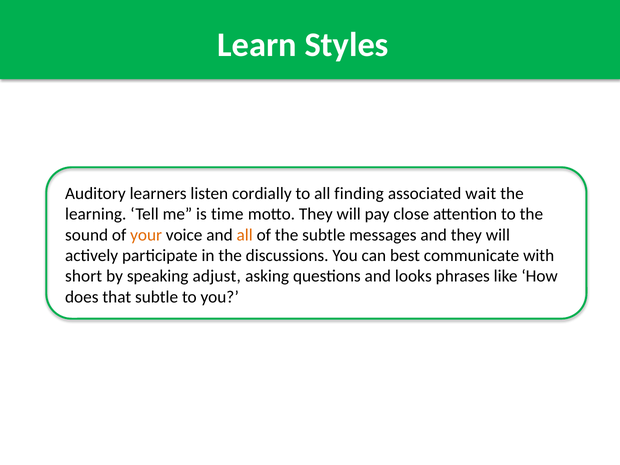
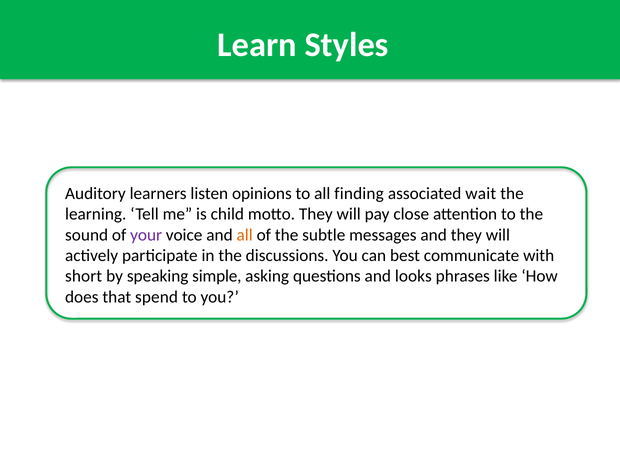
cordially: cordially -> opinions (262, 194)
time: time -> child (227, 214)
your colour: orange -> purple (146, 235)
adjust: adjust -> simple (217, 276)
that subtle: subtle -> spend (157, 297)
